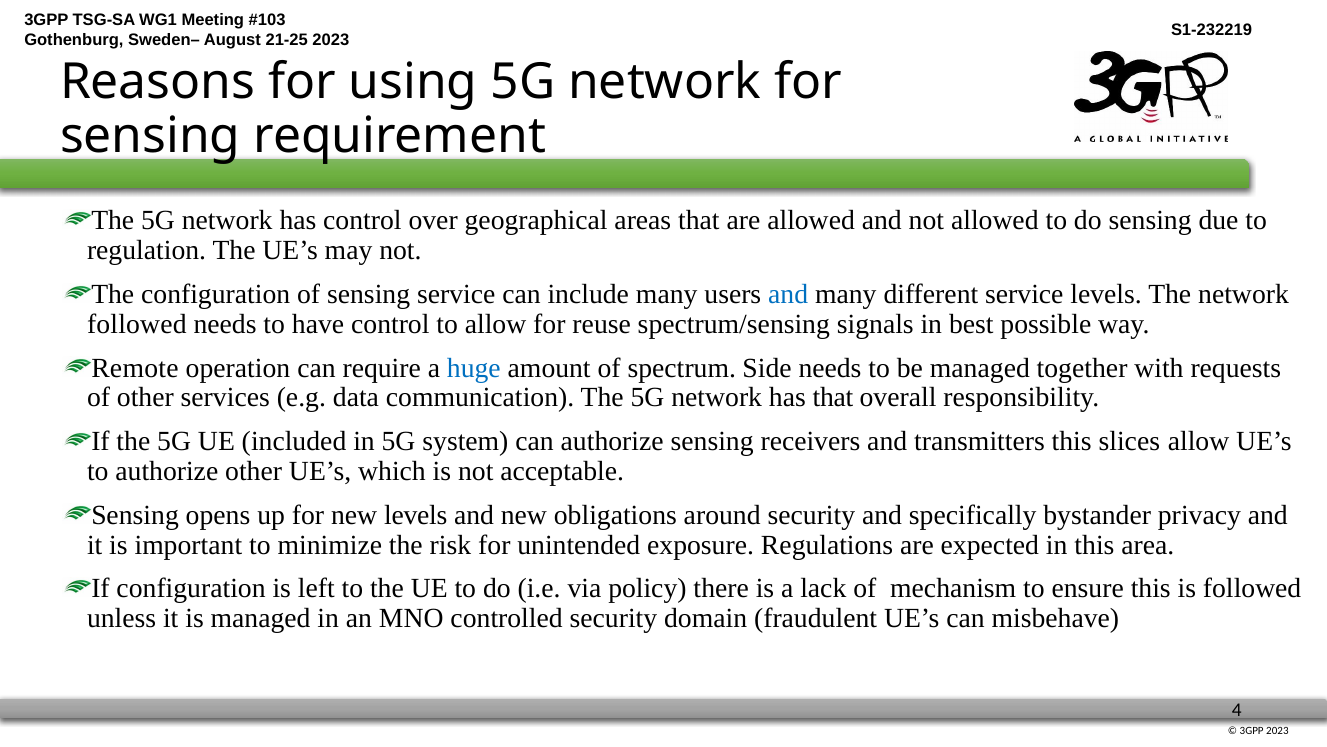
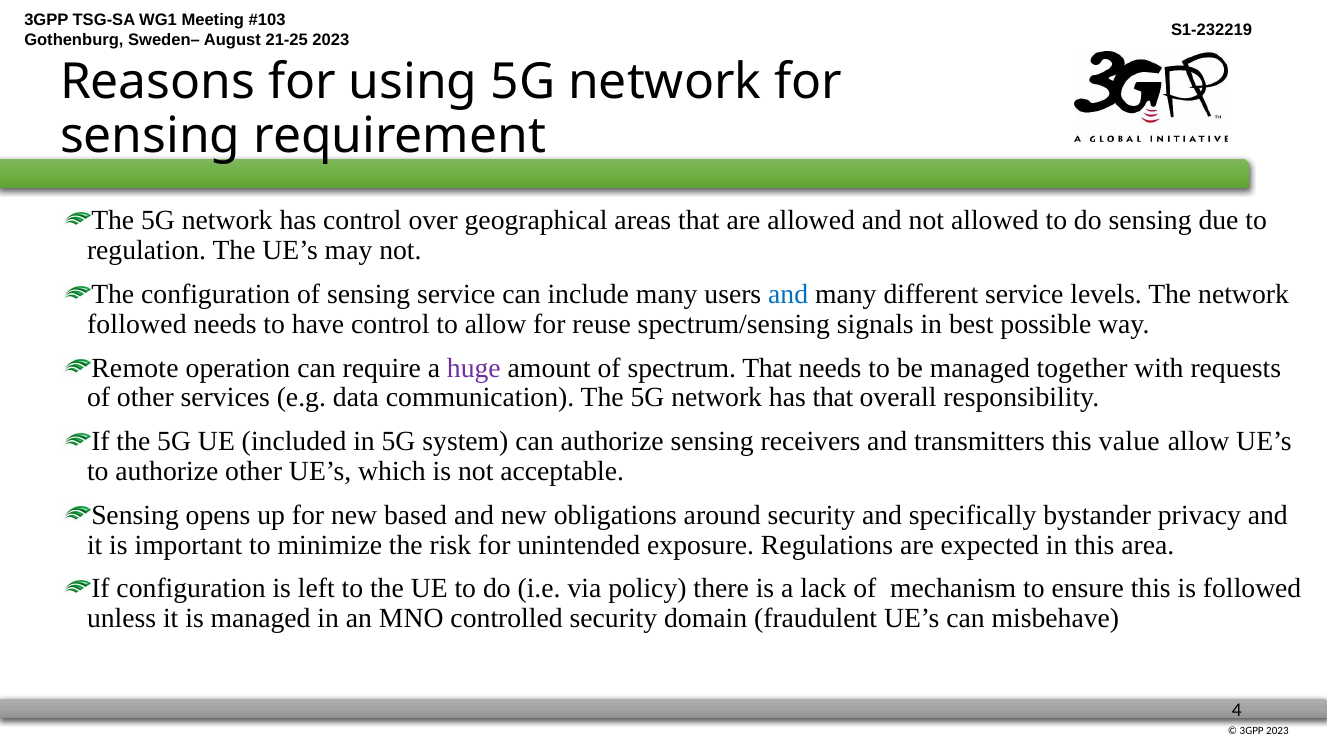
huge colour: blue -> purple (474, 368)
spectrum Side: Side -> That (767, 368)
slices: slices -> value (1129, 441)
new levels: levels -> based (416, 515)
